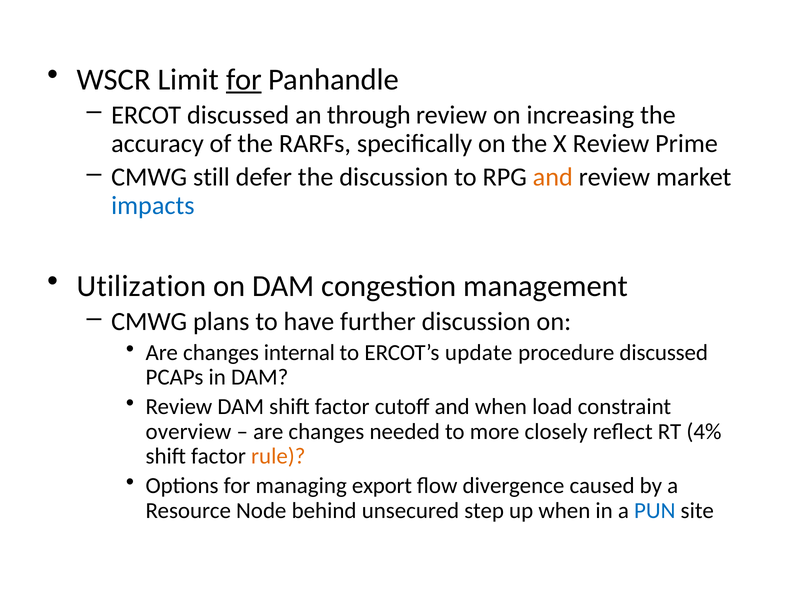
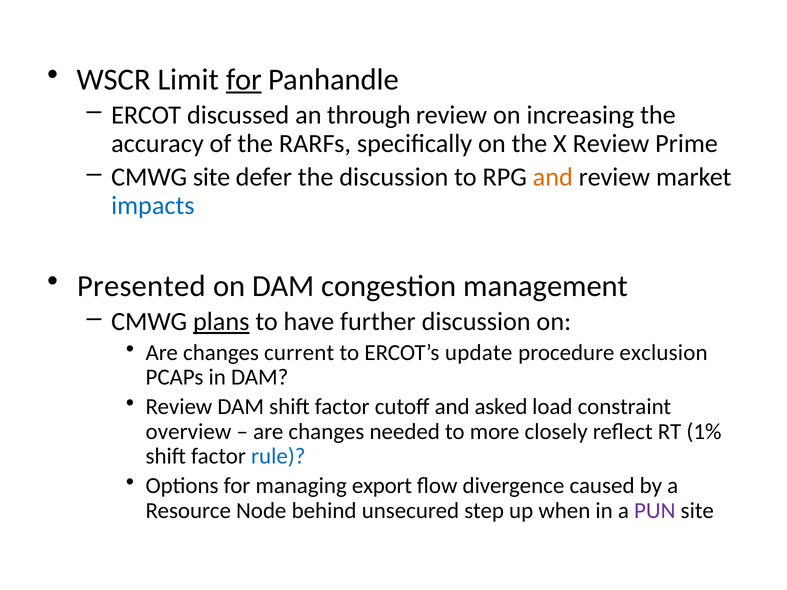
CMWG still: still -> site (212, 177)
Utilization: Utilization -> Presented (141, 286)
plans underline: none -> present (221, 322)
internal: internal -> current (299, 353)
procedure discussed: discussed -> exclusion (664, 353)
and when: when -> asked (501, 407)
4%: 4% -> 1% (704, 432)
rule colour: orange -> blue (278, 457)
PUN colour: blue -> purple (655, 511)
